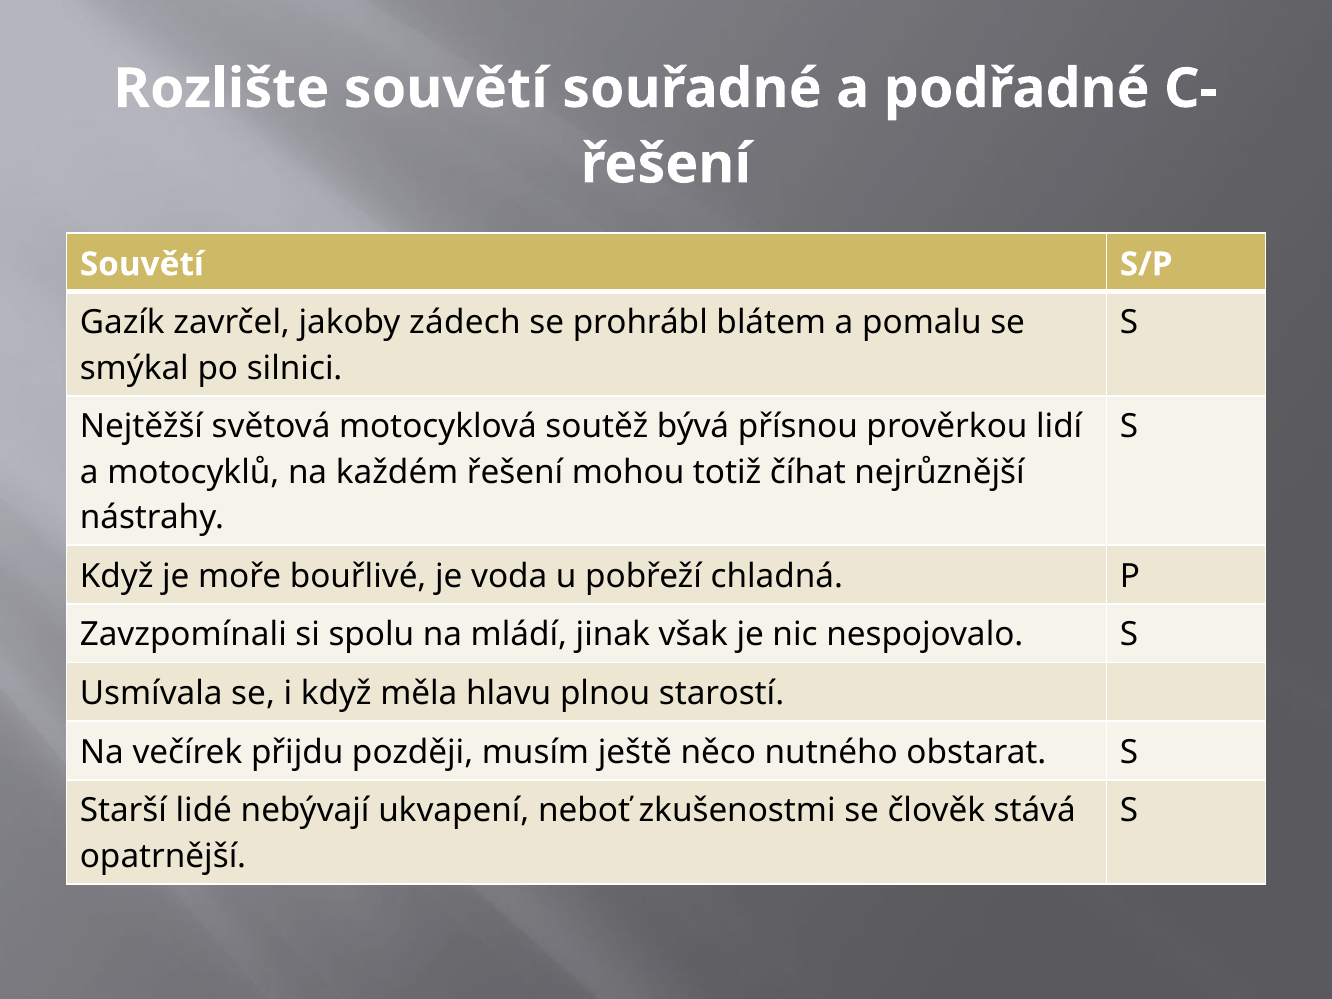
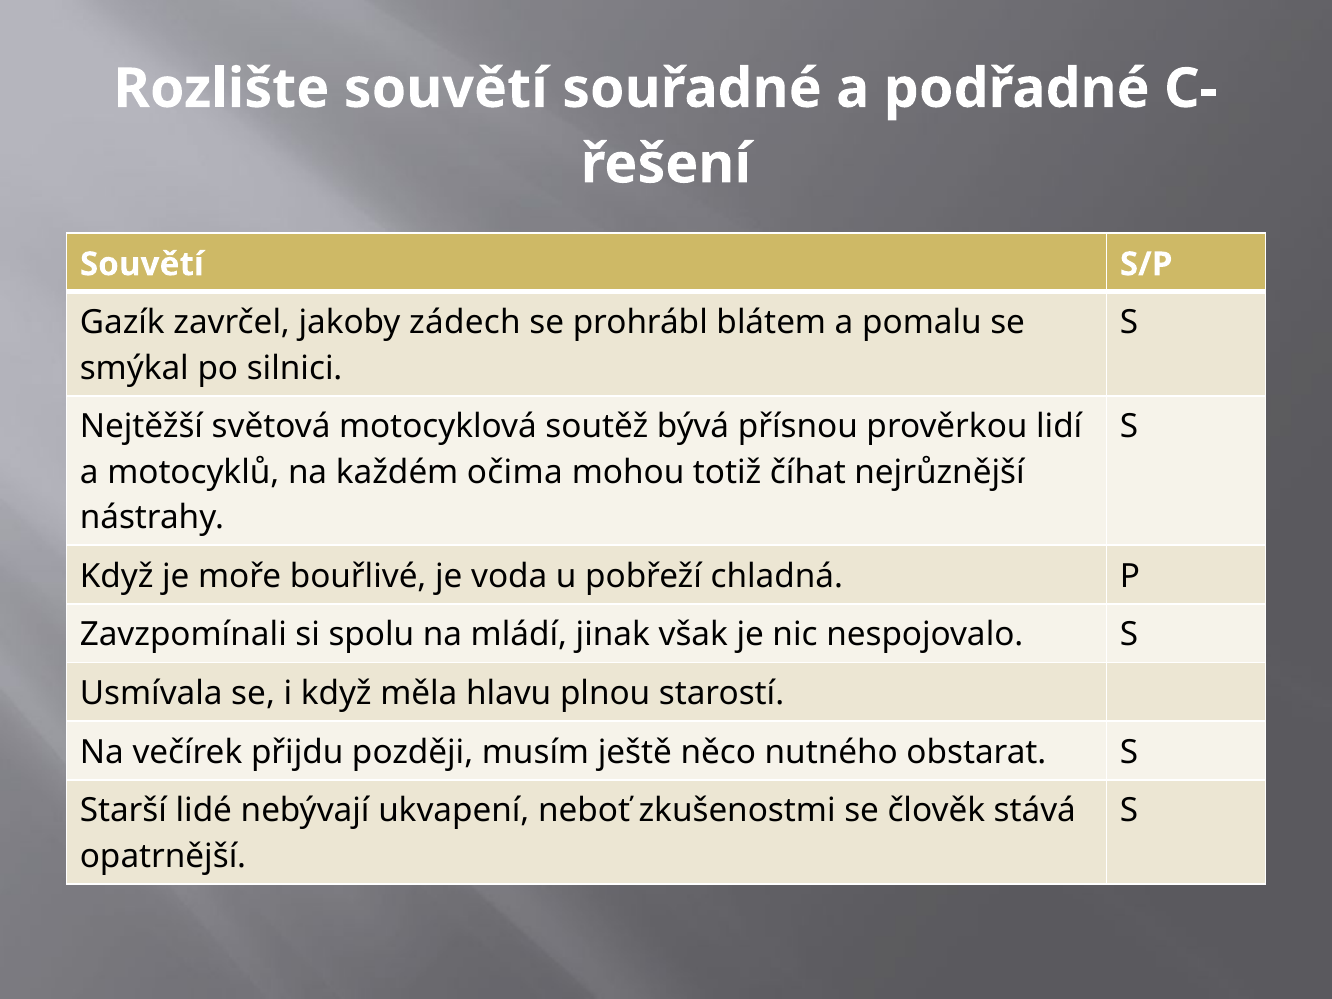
každém řešení: řešení -> očima (515, 472)
